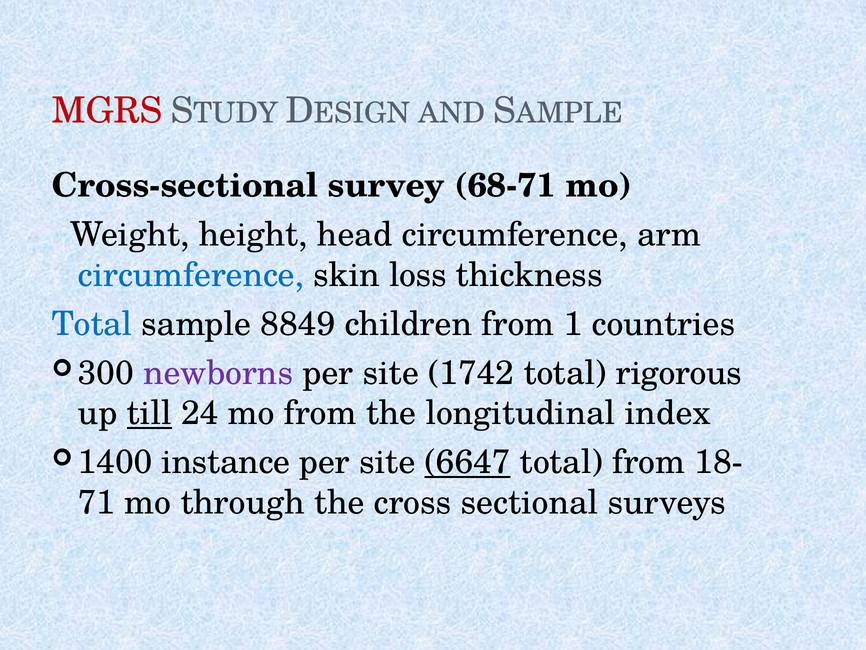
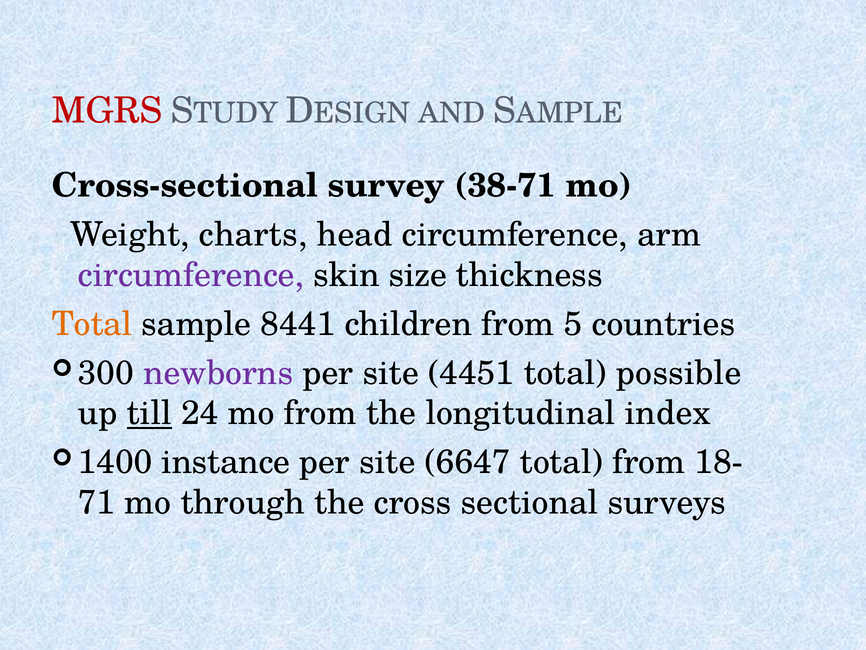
68-71: 68-71 -> 38-71 (505, 186)
height: height -> charts (253, 234)
circumference colour: blue -> purple (191, 275)
loss: loss -> size (418, 275)
Total colour: blue -> orange (92, 324)
8849: 8849 -> 8441 (298, 324)
1: 1 -> 5 (573, 324)
1742: 1742 -> 4451 (471, 373)
rigorous: rigorous -> possible (679, 373)
6647 underline: present -> none (468, 462)
